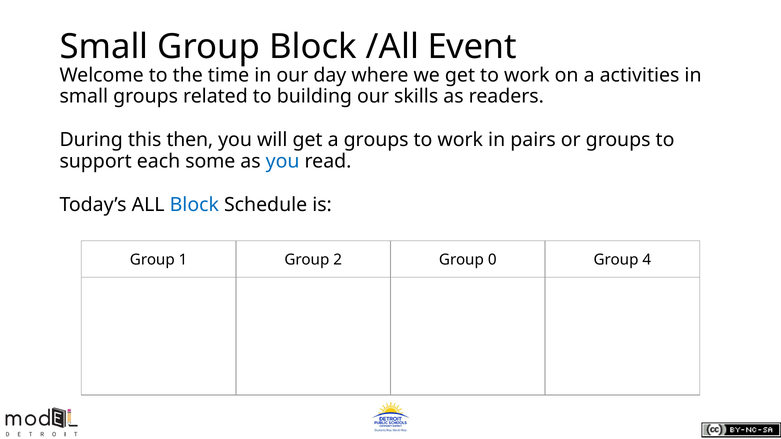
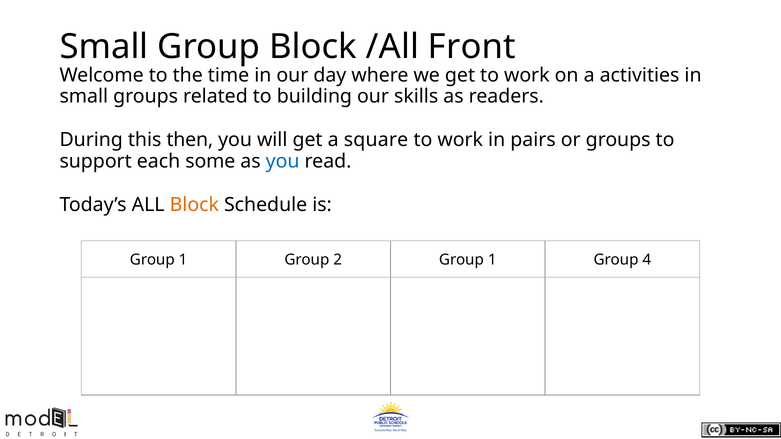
Event: Event -> Front (472, 47)
a groups: groups -> square (376, 140)
Block colour: blue -> orange (194, 205)
2 Group 0: 0 -> 1 (492, 260)
